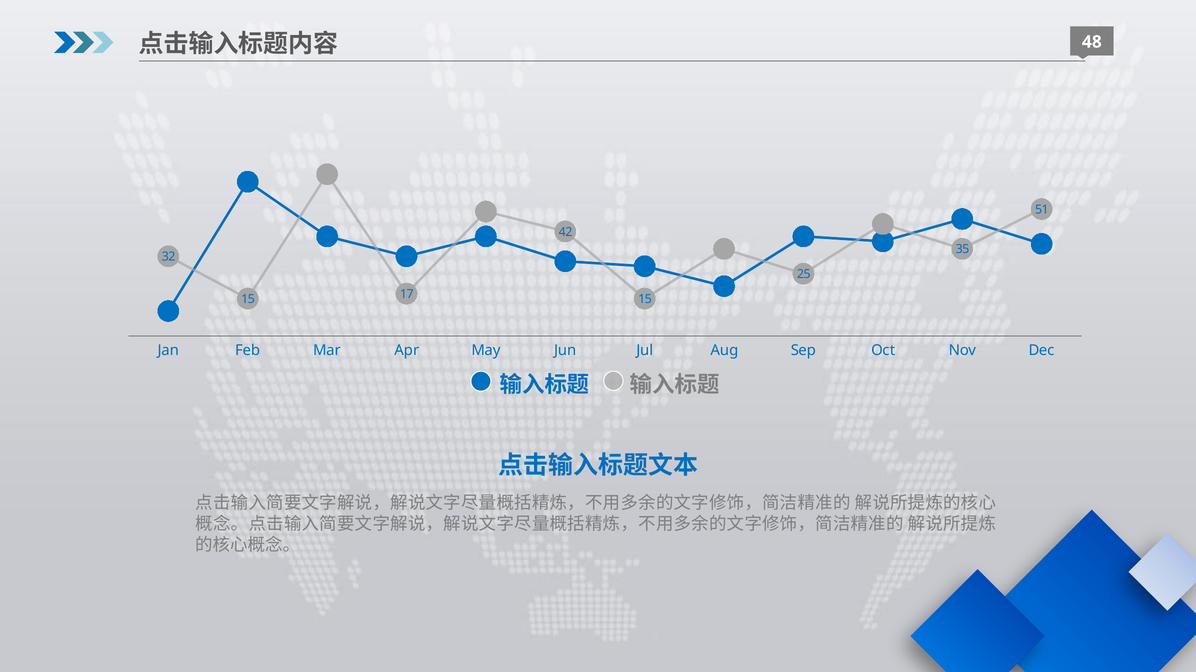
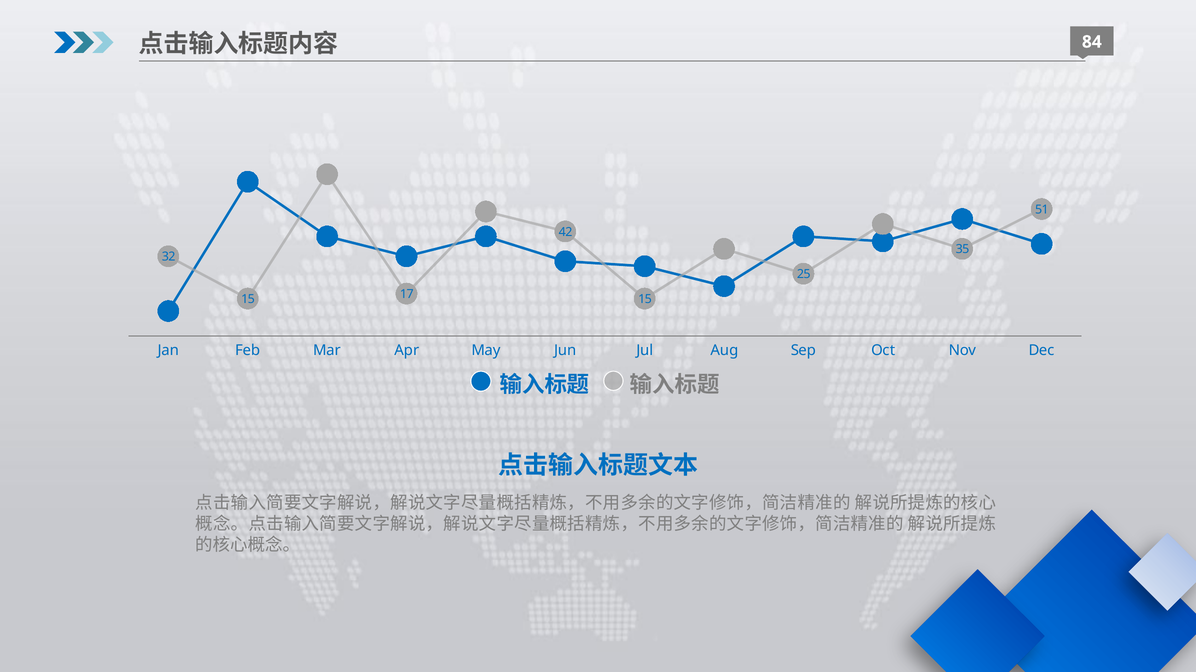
48: 48 -> 84 (1092, 42)
